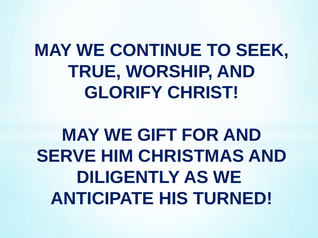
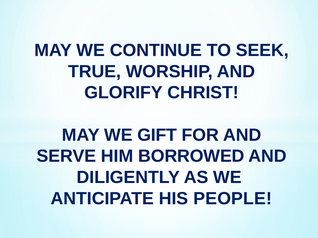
CHRISTMAS: CHRISTMAS -> BORROWED (191, 156)
TURNED: TURNED -> PEOPLE (233, 199)
